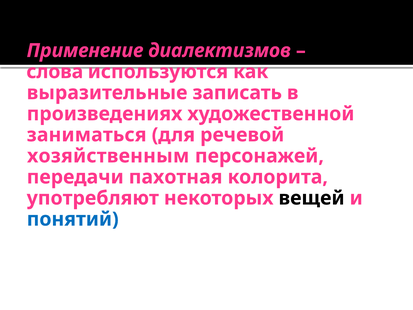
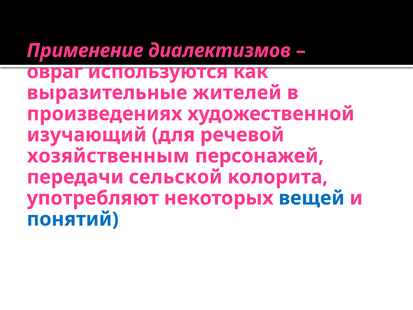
слова: слова -> овраг (55, 72)
записать: записать -> жителей (237, 93)
заниматься: заниматься -> изучающий (87, 135)
пахотная: пахотная -> сельской (176, 177)
вещей colour: black -> blue (312, 198)
